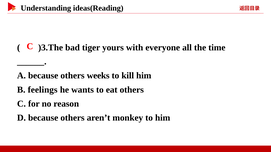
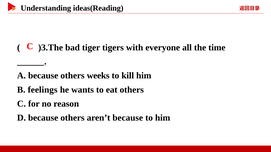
yours: yours -> tigers (113, 48)
aren’t monkey: monkey -> because (128, 118)
